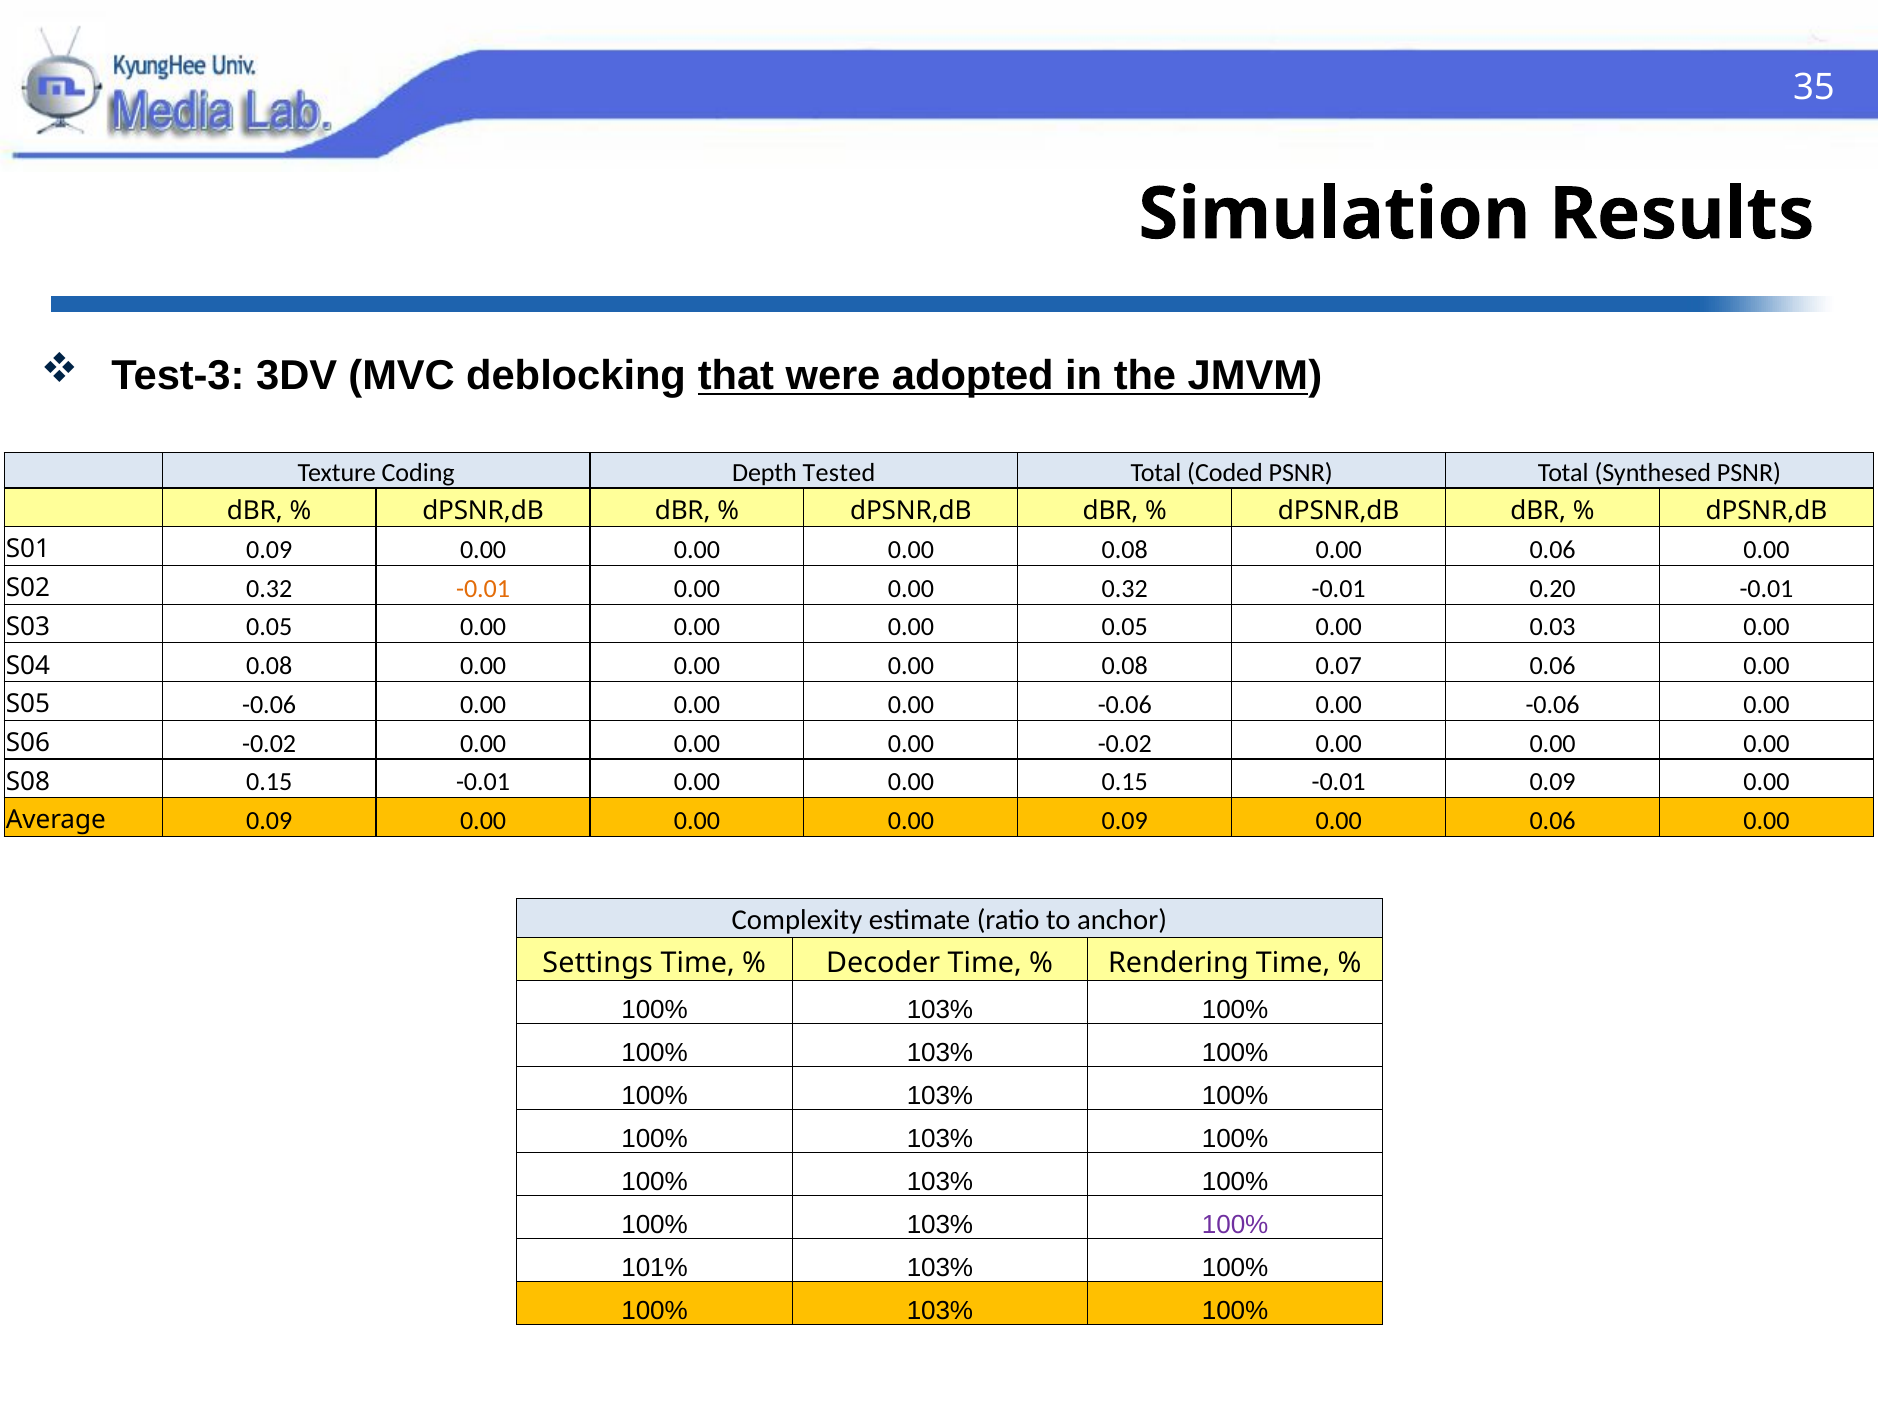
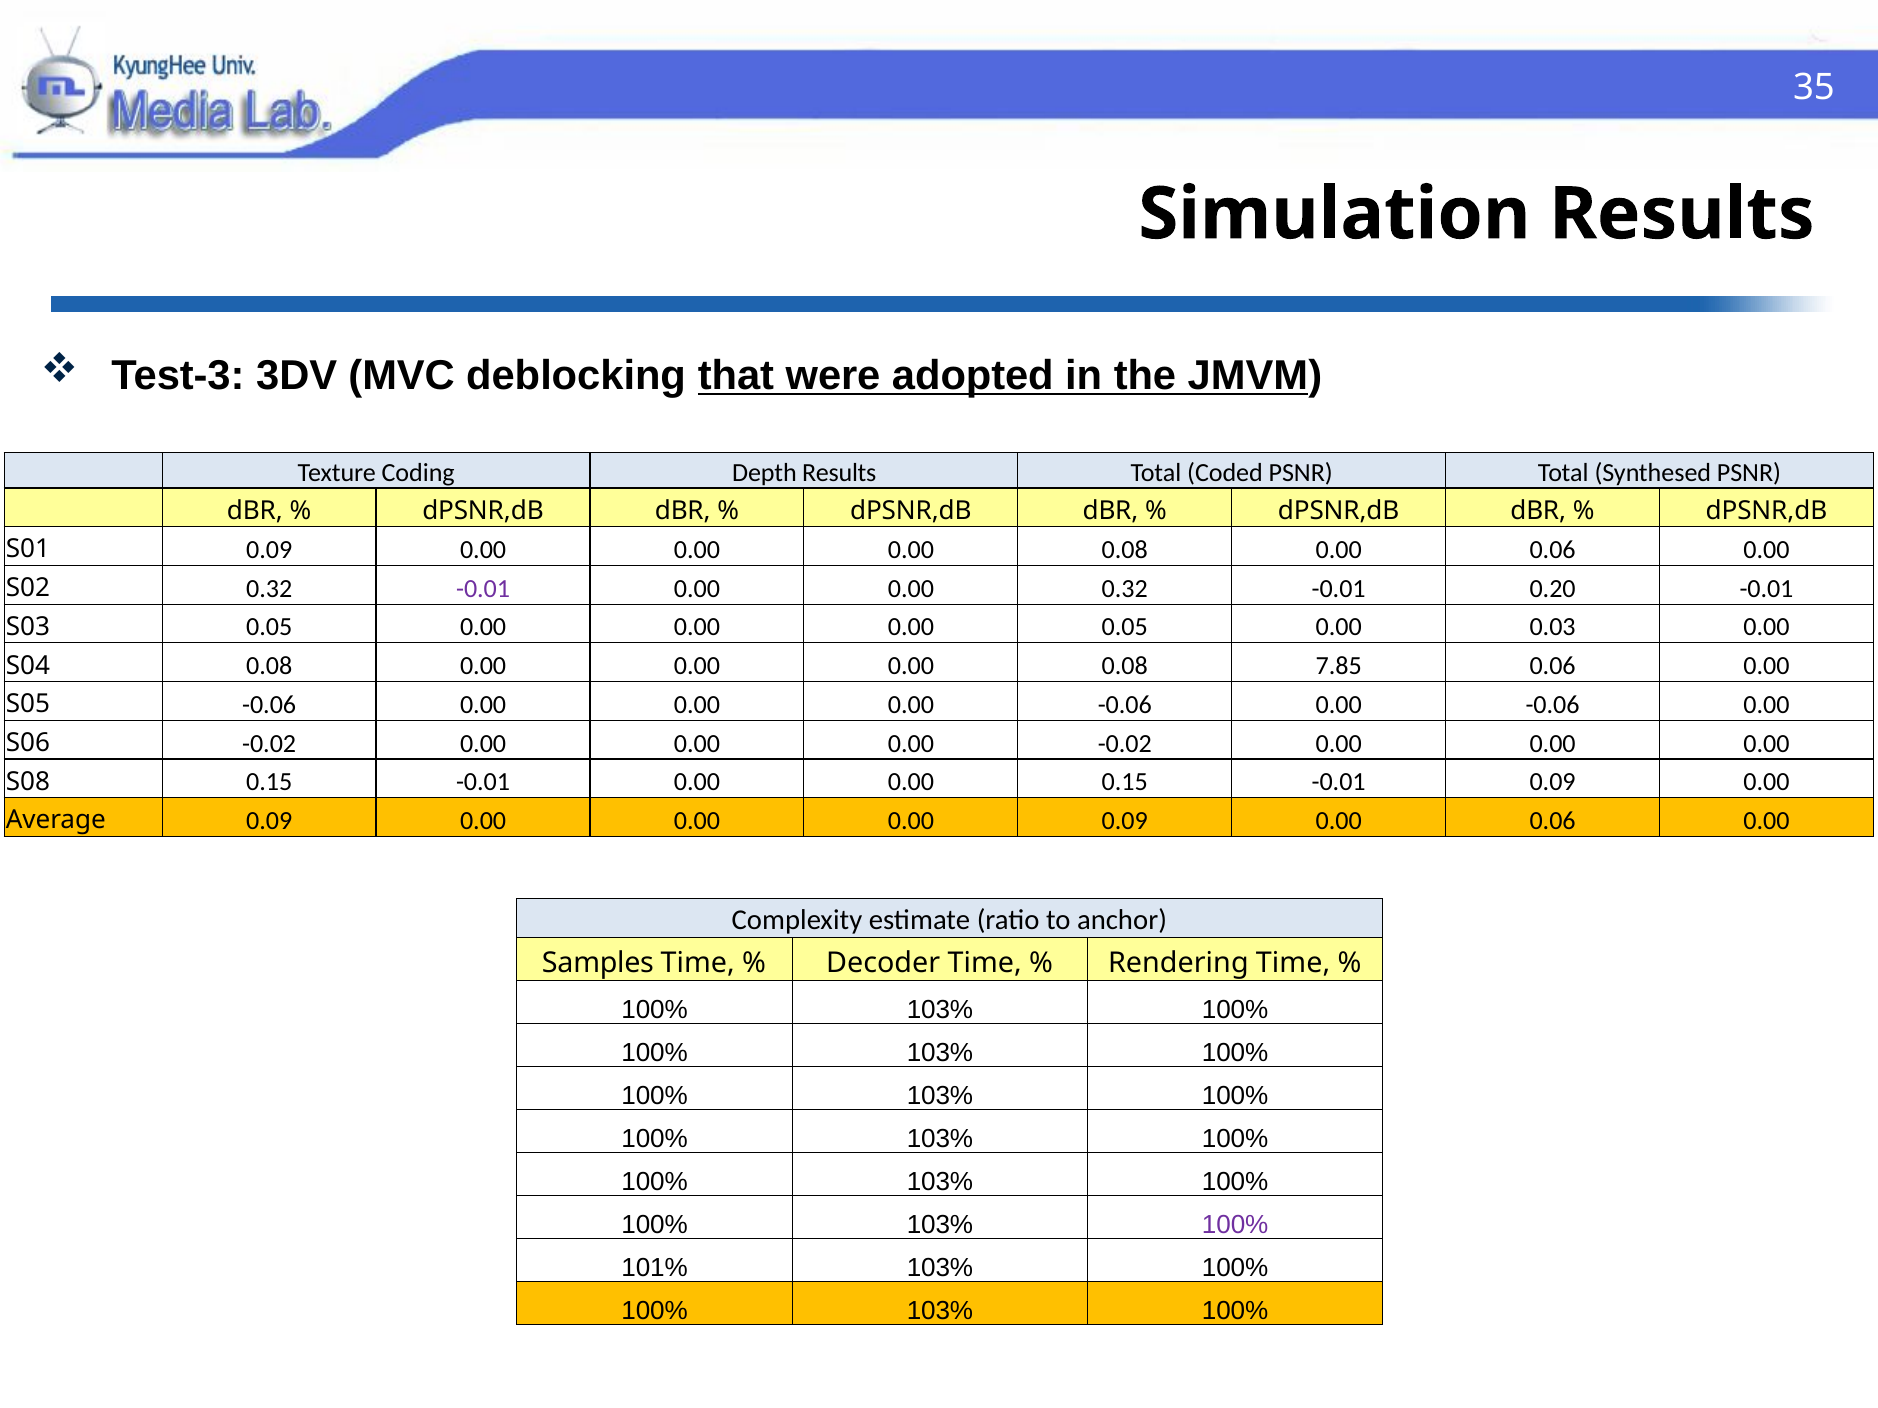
Depth Tested: Tested -> Results (839, 473)
-0.01 colour: orange -> purple (483, 589)
0.07: 0.07 -> 7.85 (1339, 666)
Settings: Settings -> Samples (598, 963)
